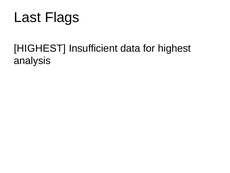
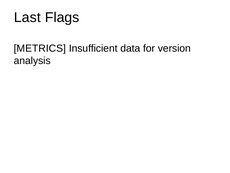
HIGHEST: HIGHEST -> METRICS (40, 48)
for highest: highest -> version (174, 48)
